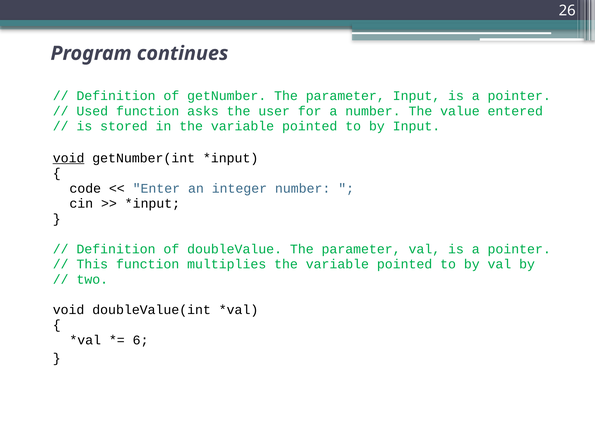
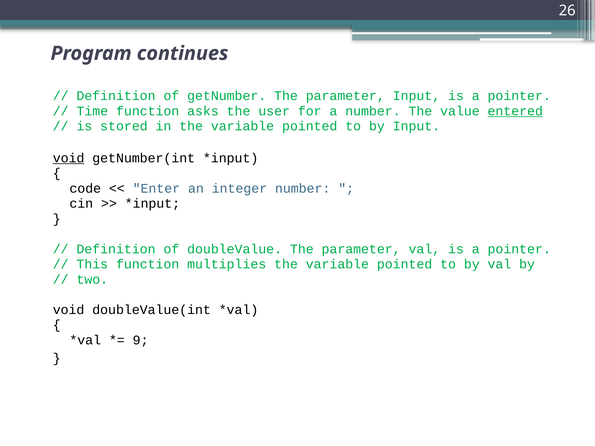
Used: Used -> Time (92, 111)
entered underline: none -> present (515, 111)
6: 6 -> 9 (141, 340)
